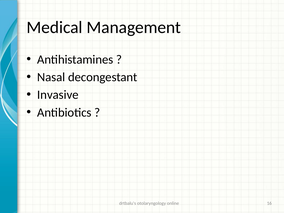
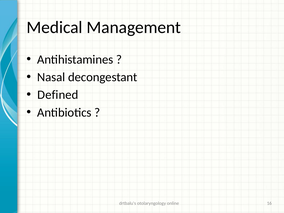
Invasive: Invasive -> Defined (58, 95)
